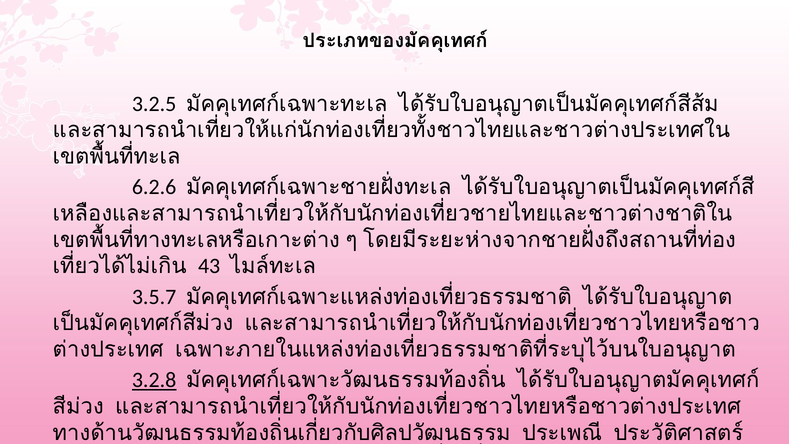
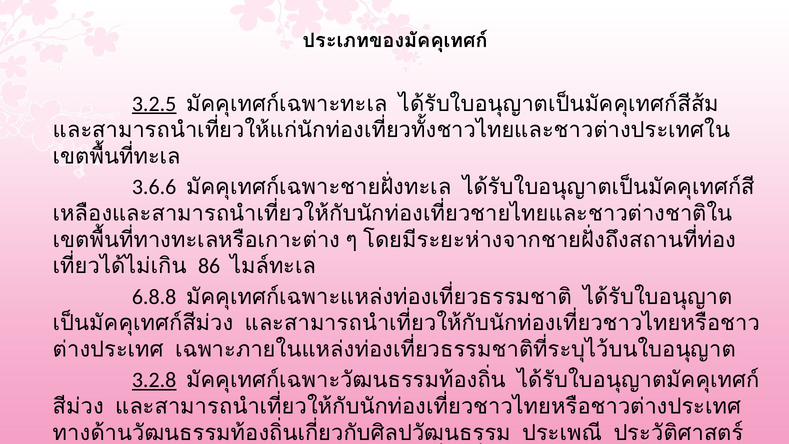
3.2.5 underline: none -> present (154, 104)
6.2.6: 6.2.6 -> 3.6.6 (154, 187)
43: 43 -> 86 (209, 266)
3.5.7: 3.5.7 -> 6.8.8 (154, 297)
